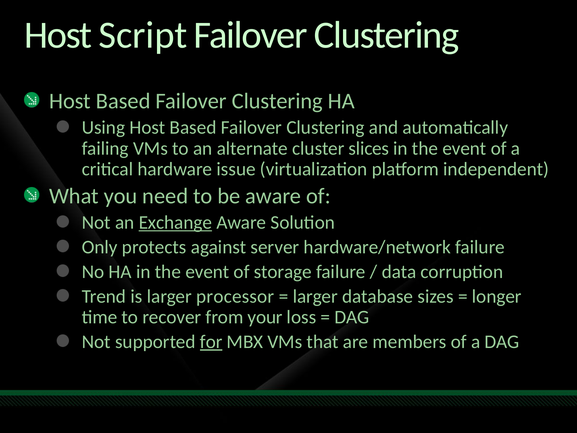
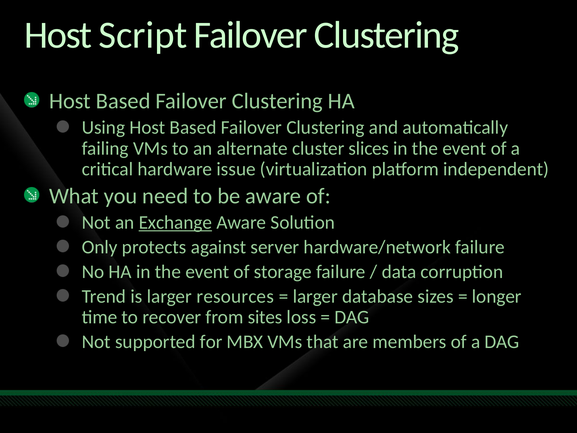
processor: processor -> resources (235, 296)
your: your -> sites (265, 317)
for underline: present -> none (211, 342)
